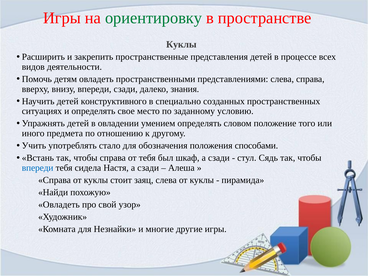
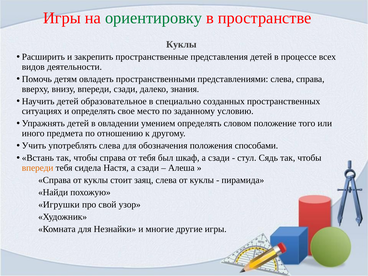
конструктивного: конструктивного -> образовательное (114, 101)
употреблять стало: стало -> слева (110, 146)
впереди colour: blue -> orange (38, 168)
Овладеть: Овладеть -> Игрушки (59, 204)
